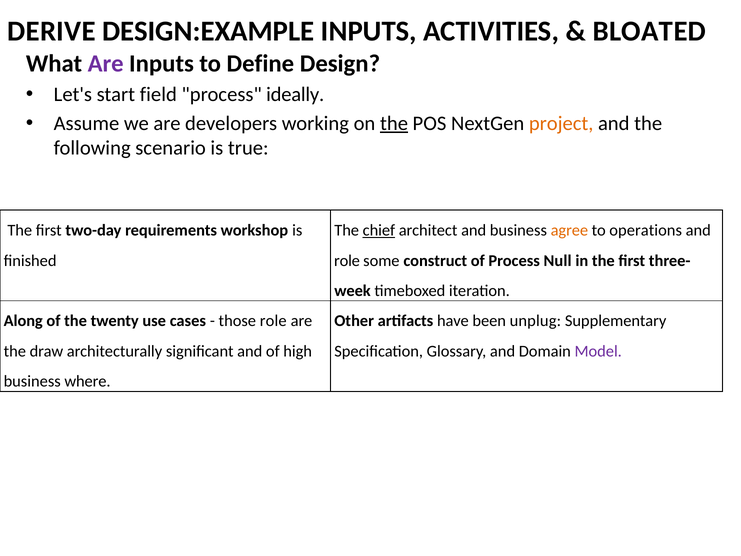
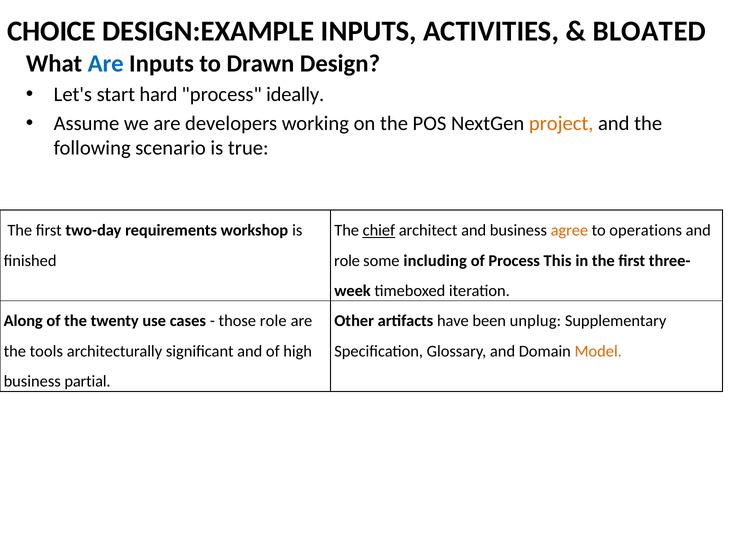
DERIVE: DERIVE -> CHOICE (52, 31)
Are colour: purple -> blue (106, 63)
Define: Define -> Drawn (260, 63)
field: field -> hard (158, 95)
the underline: present -> none (394, 123)
construct: construct -> including (435, 260)
Null: Null -> This (558, 260)
draw: draw -> tools (46, 351)
Model colour: purple -> orange (598, 351)
where: where -> partial (88, 381)
